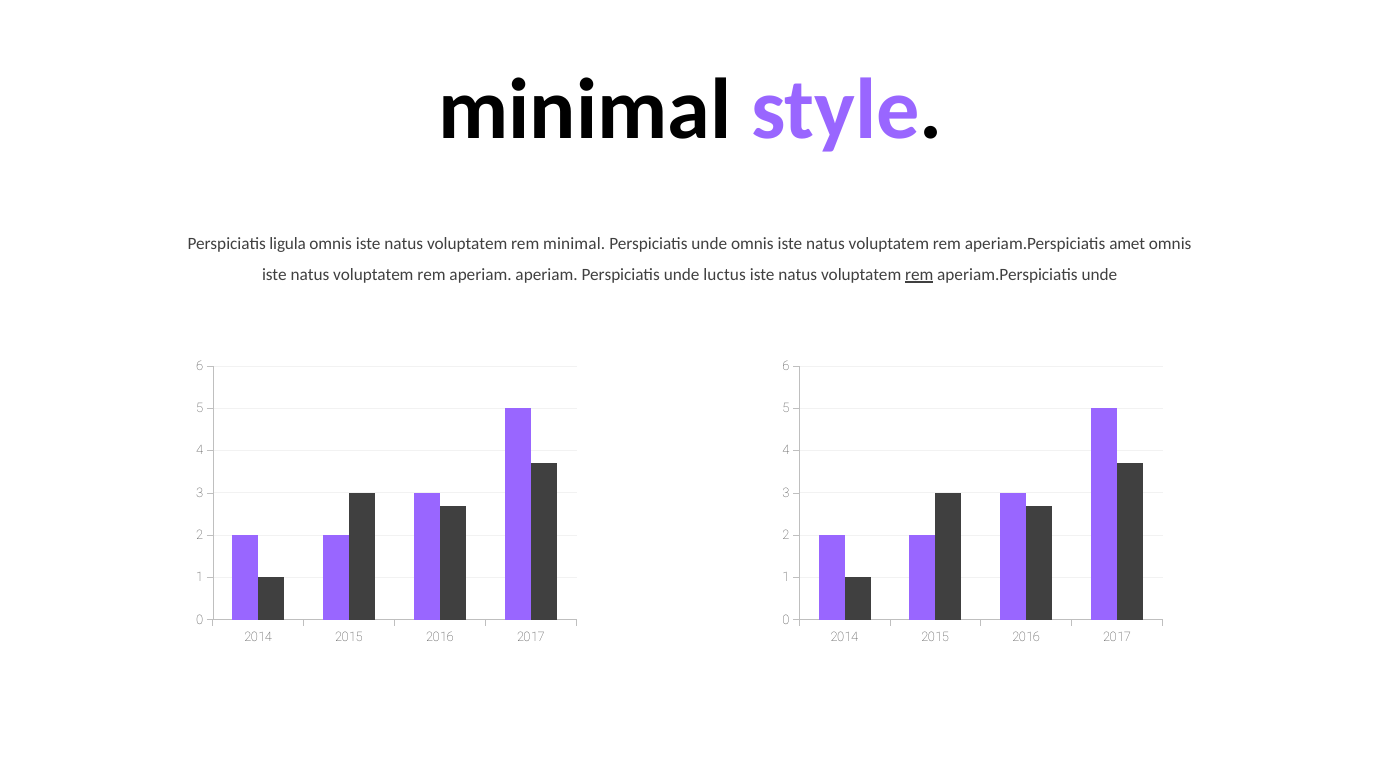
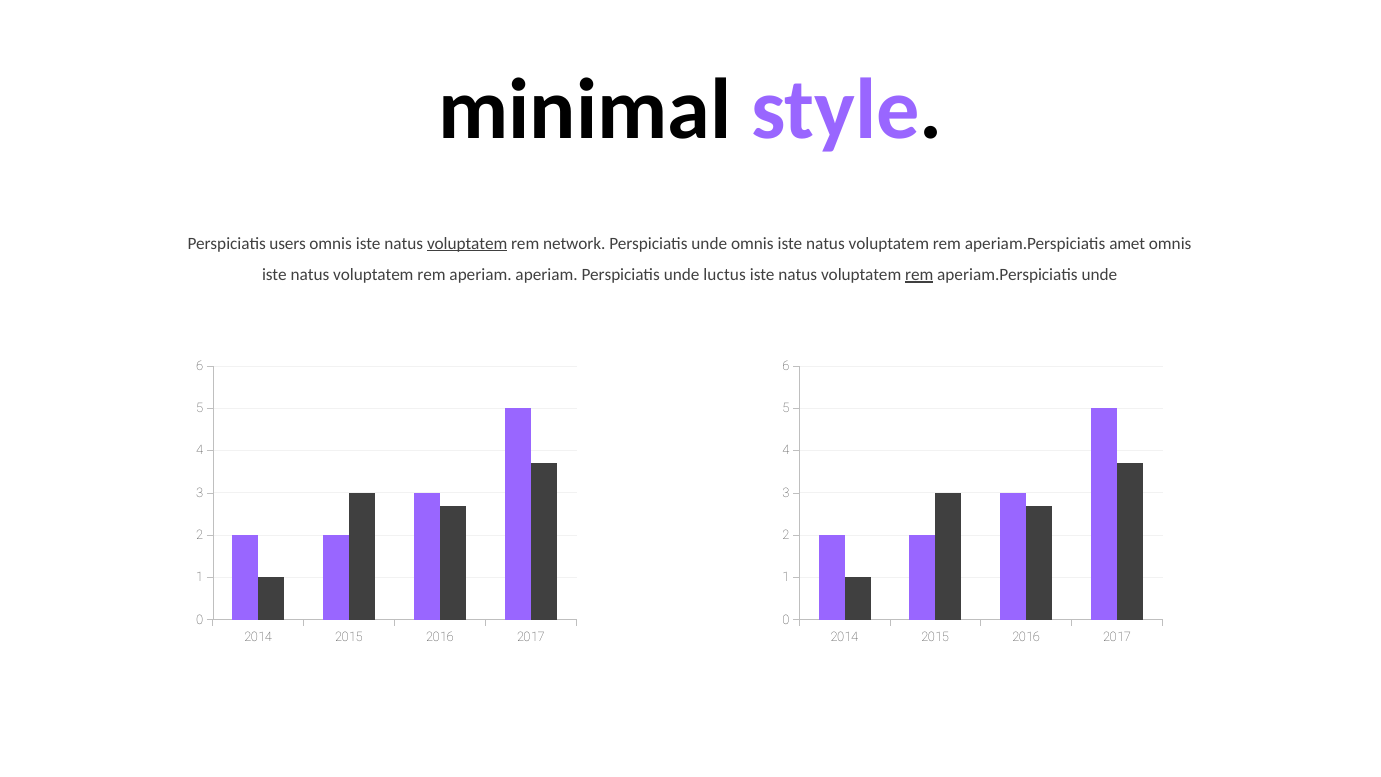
ligula: ligula -> users (288, 243)
voluptatem underline: none -> present (467, 243)
rem minimal: minimal -> network (574, 243)
